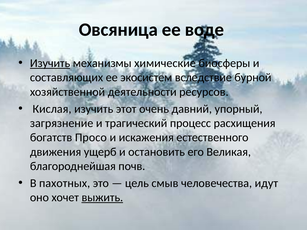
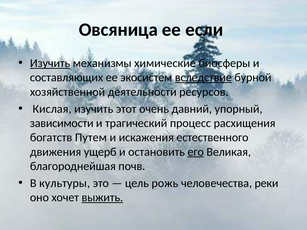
воде: воде -> если (204, 30)
вследствие underline: none -> present (203, 78)
загрязнение: загрязнение -> зависимости (62, 123)
Просо: Просо -> Путем (91, 138)
его underline: none -> present (196, 152)
пахотных: пахотных -> культуры (65, 183)
смыв: смыв -> рожь (165, 183)
идут: идут -> реки (266, 183)
